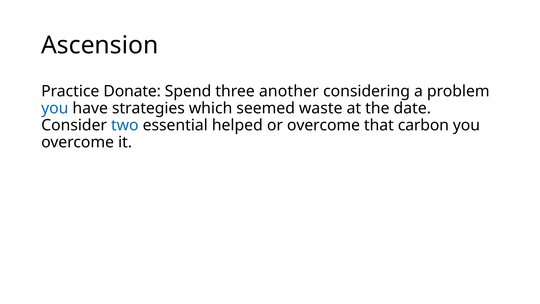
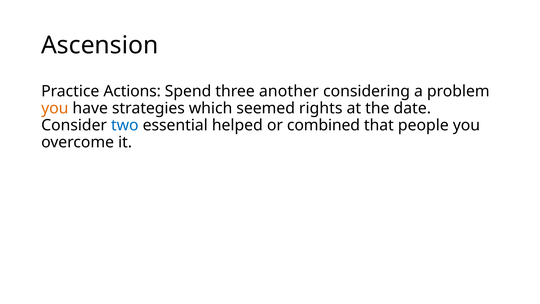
Donate: Donate -> Actions (132, 91)
you colour: blue -> orange (55, 108)
waste: waste -> rights (321, 108)
or overcome: overcome -> combined (323, 125)
carbon: carbon -> people (423, 125)
